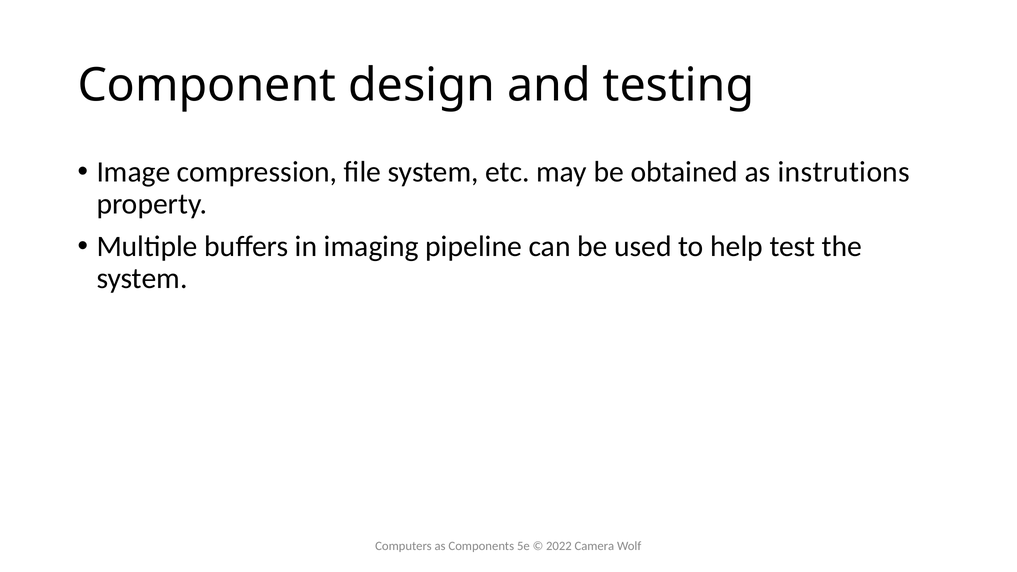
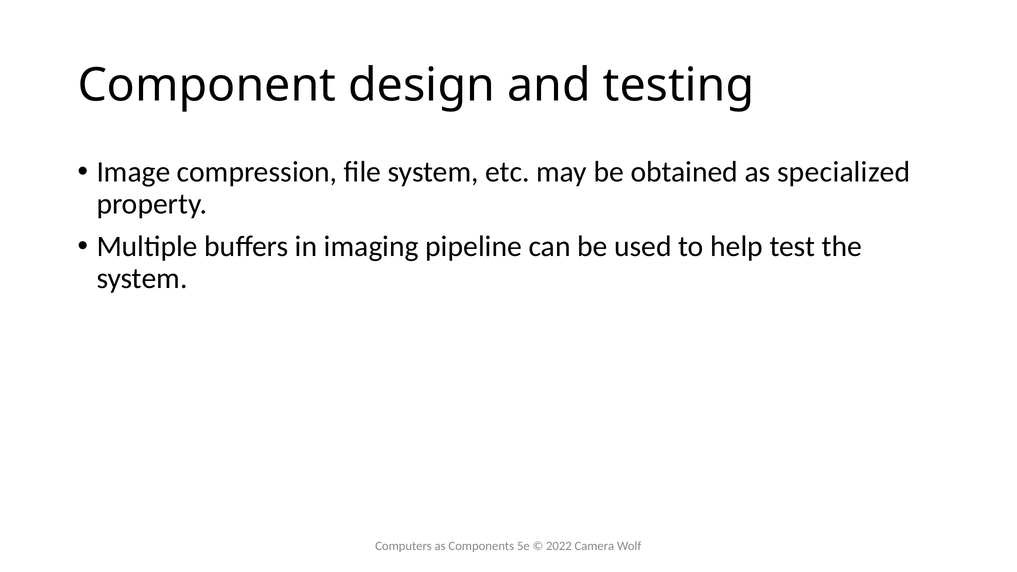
instrutions: instrutions -> specialized (844, 172)
